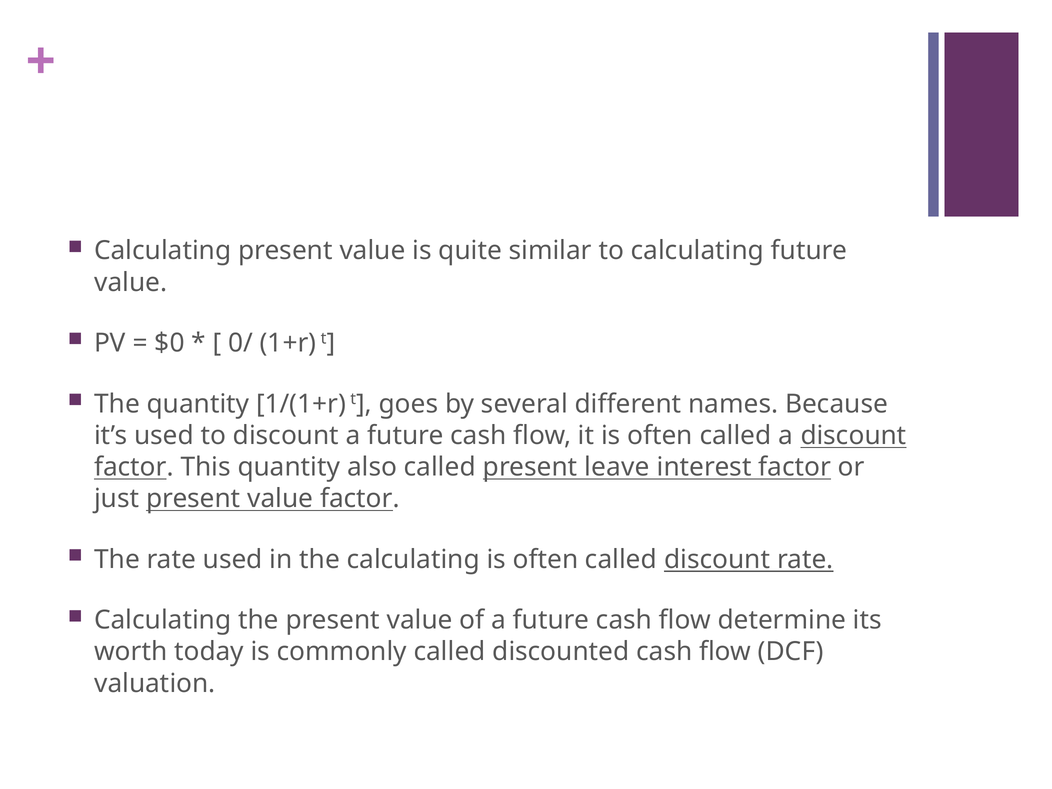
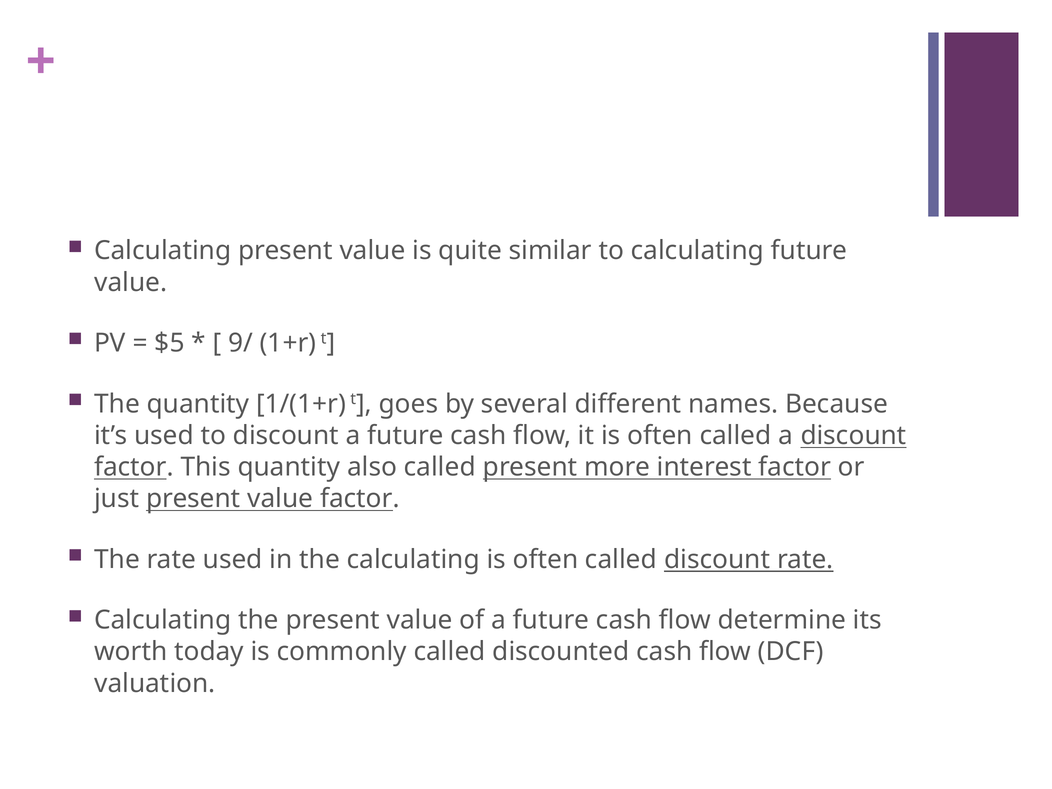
$0: $0 -> $5 (170, 343)
0/: 0/ -> 9/ (240, 343)
leave: leave -> more (617, 467)
